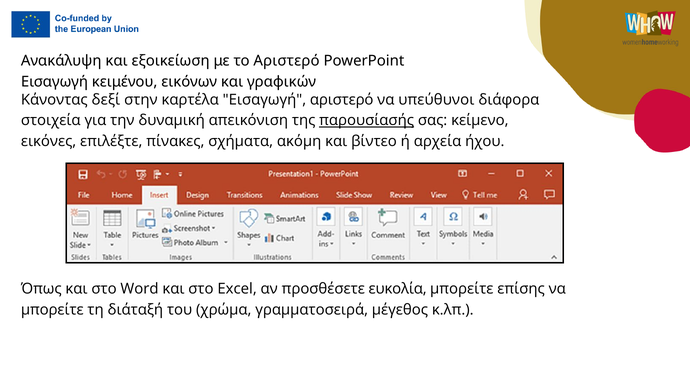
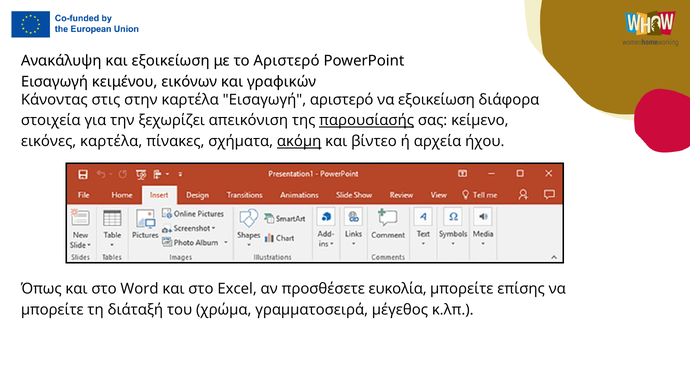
δεξί: δεξί -> στις (106, 100)
να υπεύθυνοι: υπεύθυνοι -> εξοικείωση (436, 100)
δυναμική: δυναμική -> ξεχωρίζει (172, 121)
εικόνες επιλέξτε: επιλέξτε -> καρτέλα (111, 142)
ακόμη underline: none -> present (299, 142)
